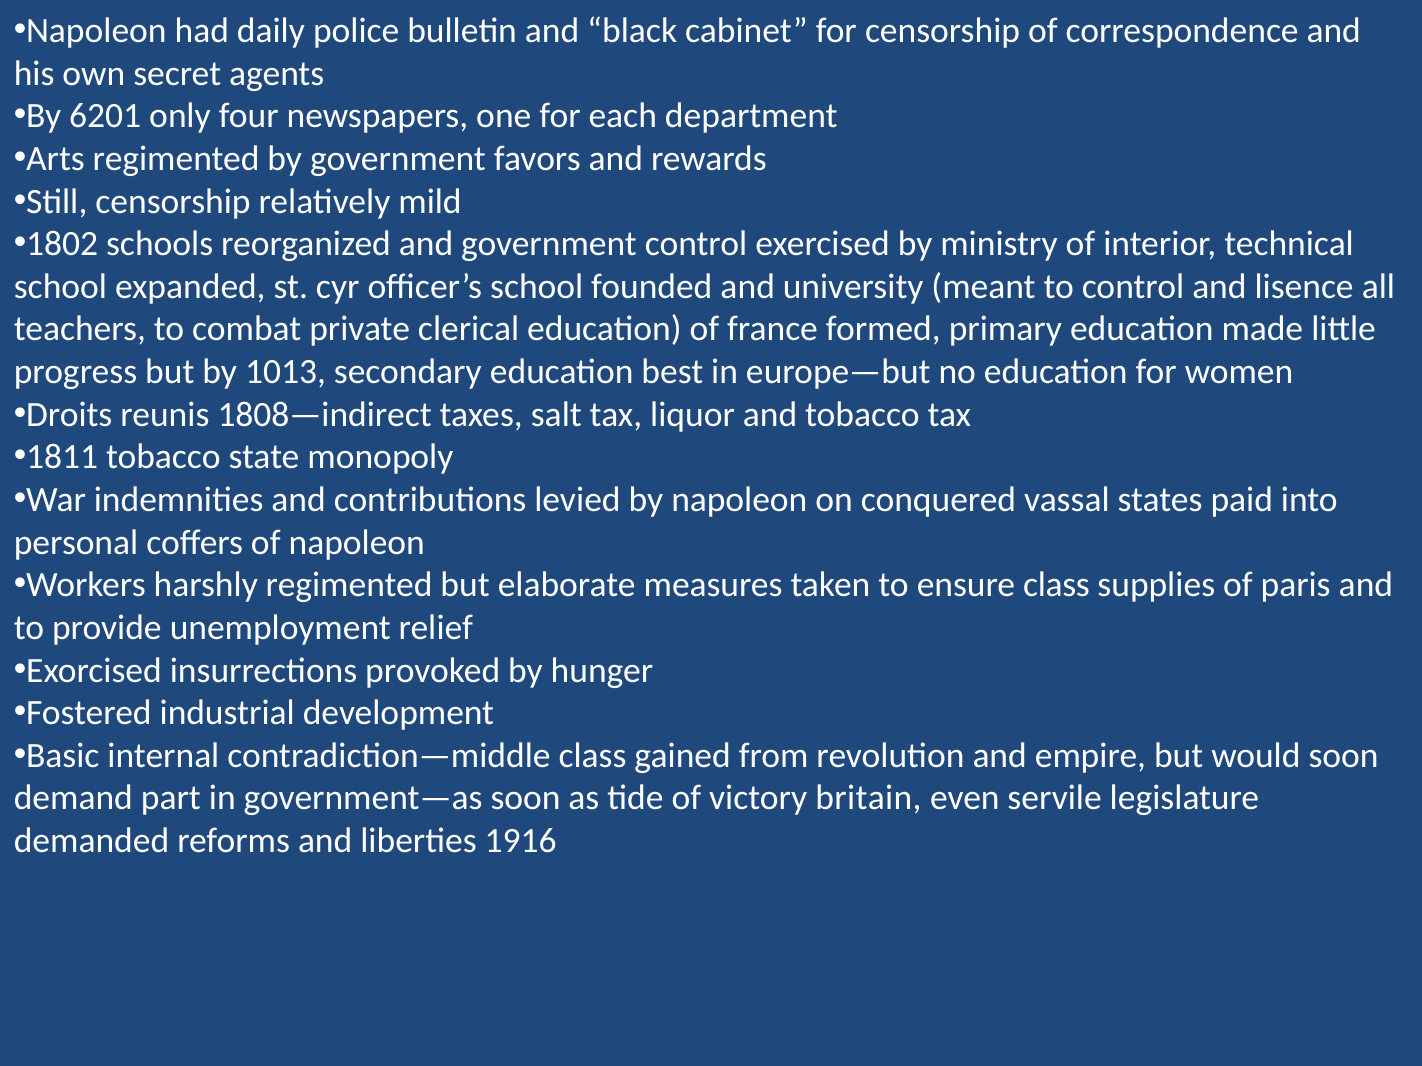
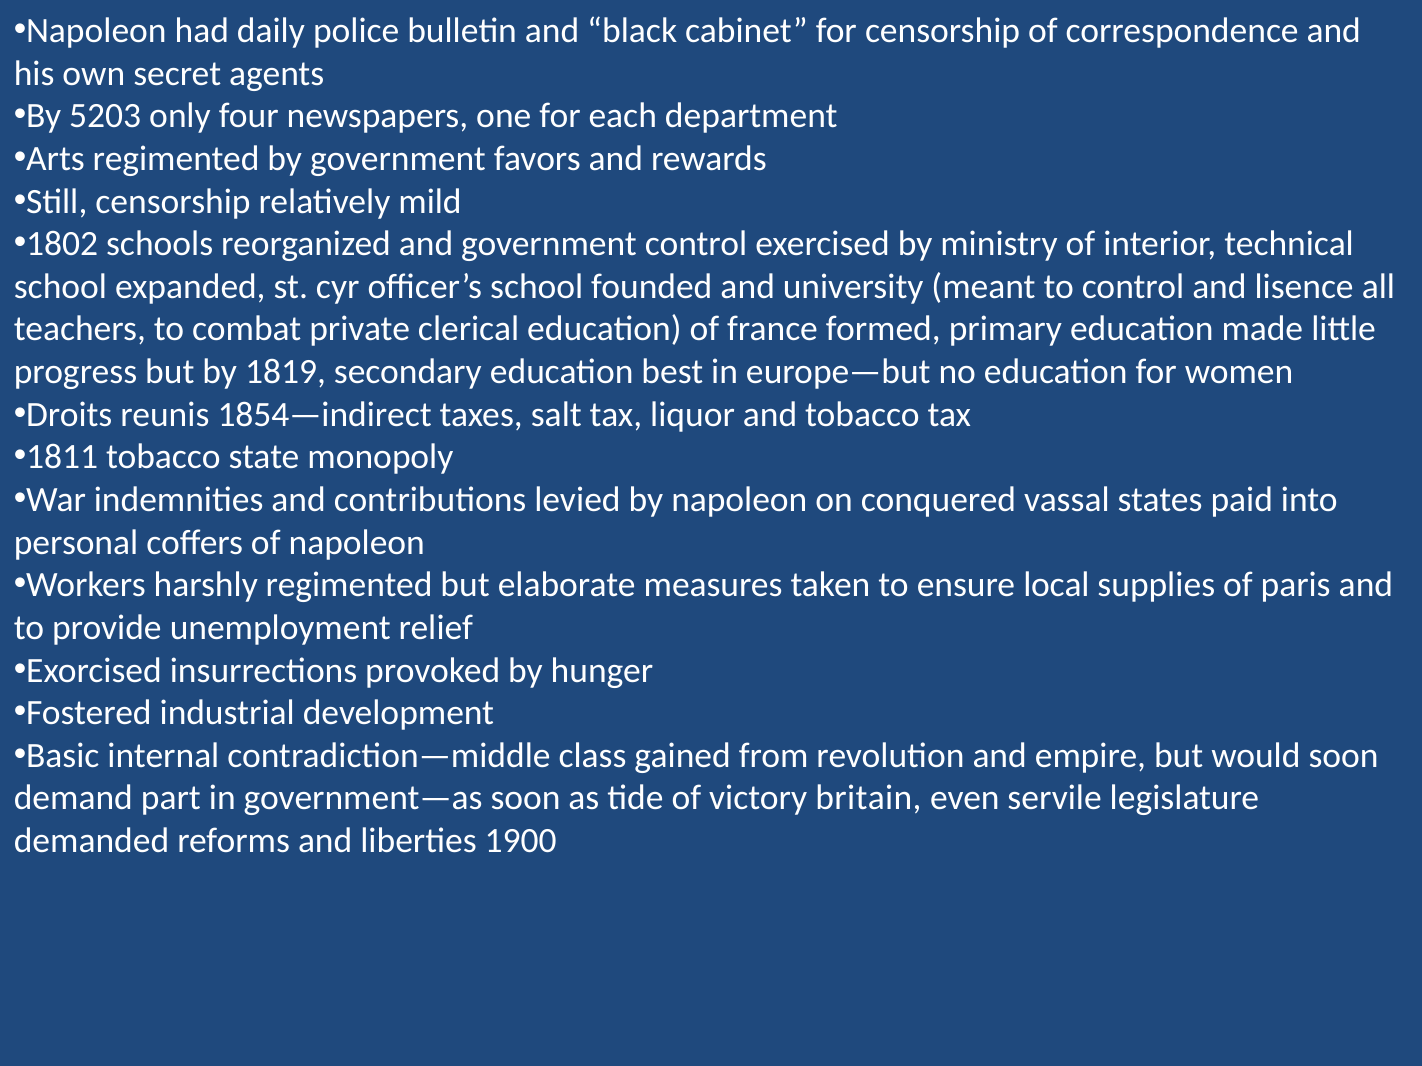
6201: 6201 -> 5203 (105, 116)
1013: 1013 -> 1819 (285, 372)
1808—indirect: 1808—indirect -> 1854—indirect (325, 415)
ensure class: class -> local (1056, 585)
1916: 1916 -> 1900 (521, 841)
